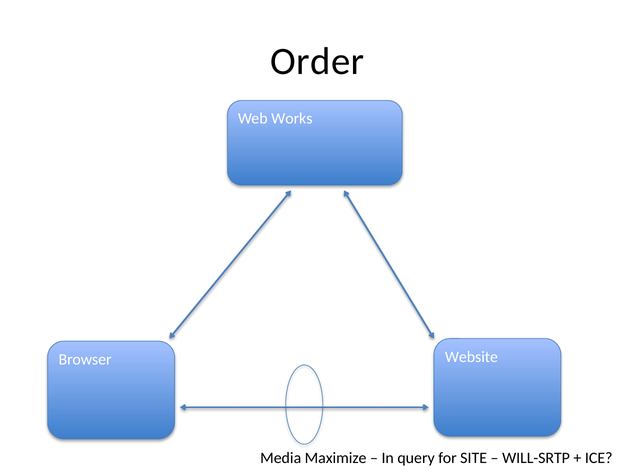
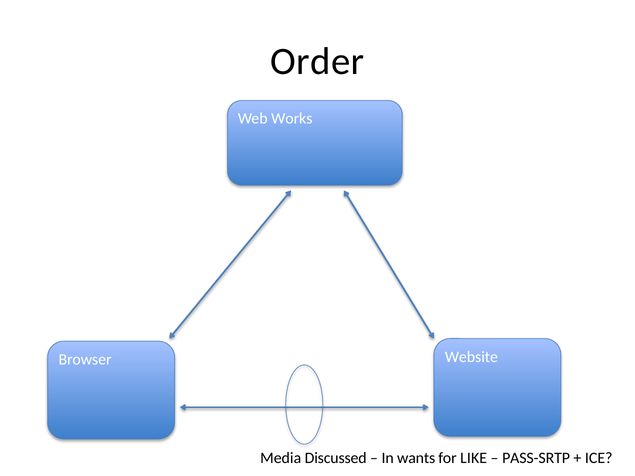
Maximize: Maximize -> Discussed (336, 458)
query: query -> wants (416, 458)
SITE: SITE -> LIKE (474, 458)
WILL-SRTP: WILL-SRTP -> PASS-SRTP (536, 458)
